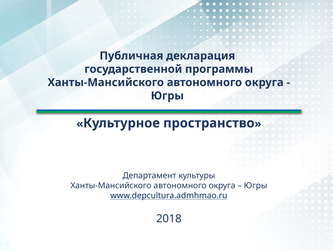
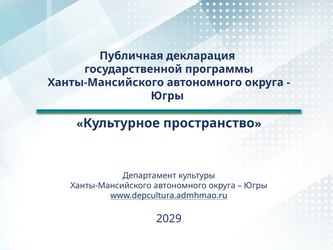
2018: 2018 -> 2029 (169, 219)
